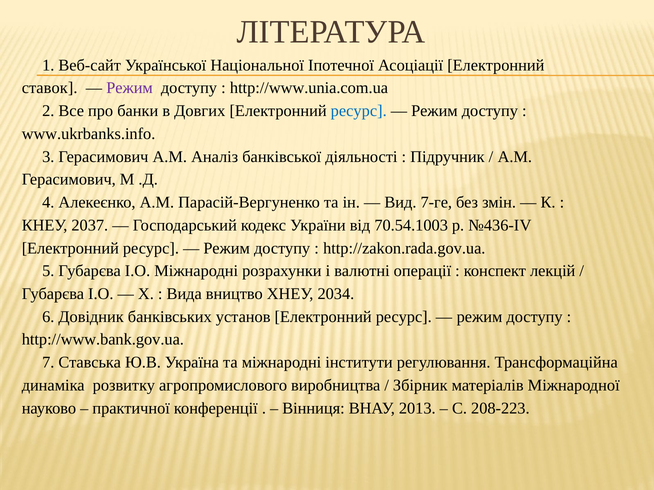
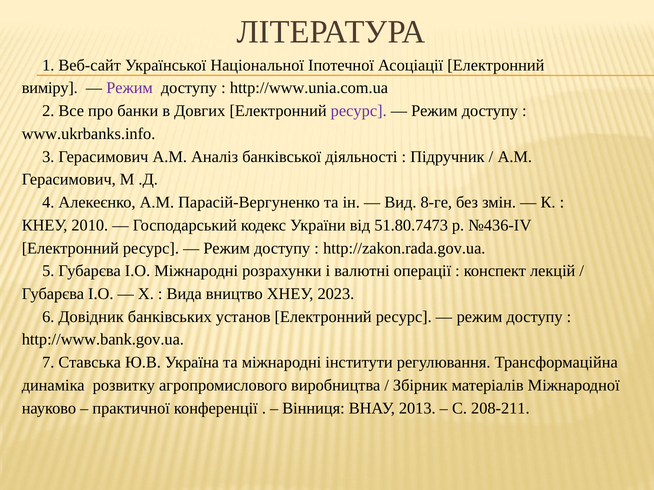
ставок: ставок -> виміру (50, 88)
ресурс colour: blue -> purple (359, 111)
7-ге: 7-ге -> 8-ге (436, 203)
2037: 2037 -> 2010 (90, 225)
70.54.1003: 70.54.1003 -> 51.80.7473 (411, 225)
2034: 2034 -> 2023 (336, 294)
208-223: 208-223 -> 208-211 (500, 409)
